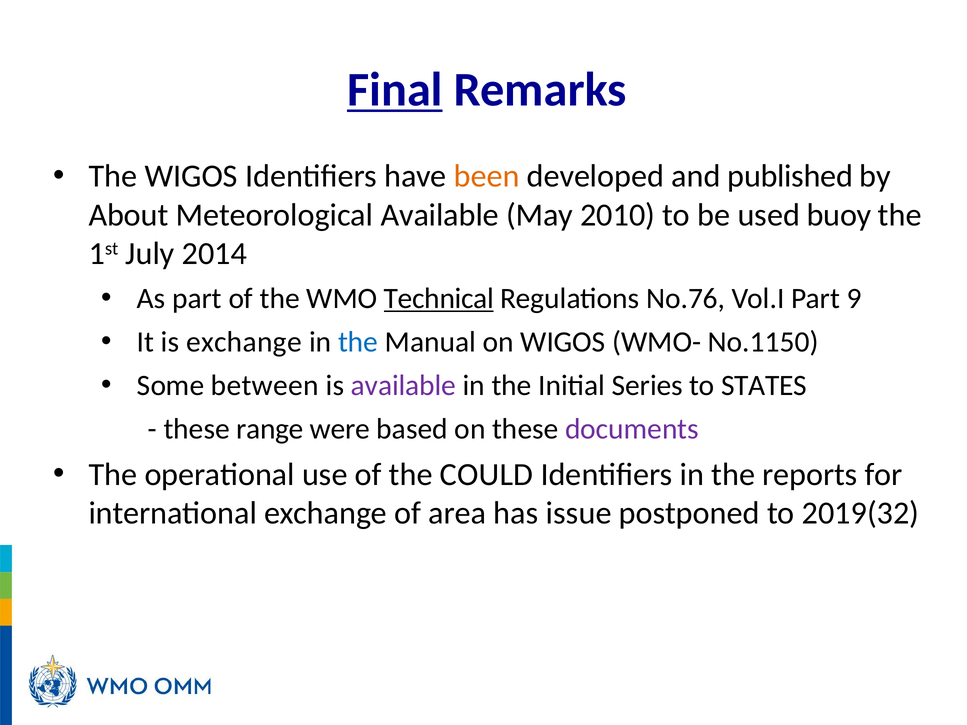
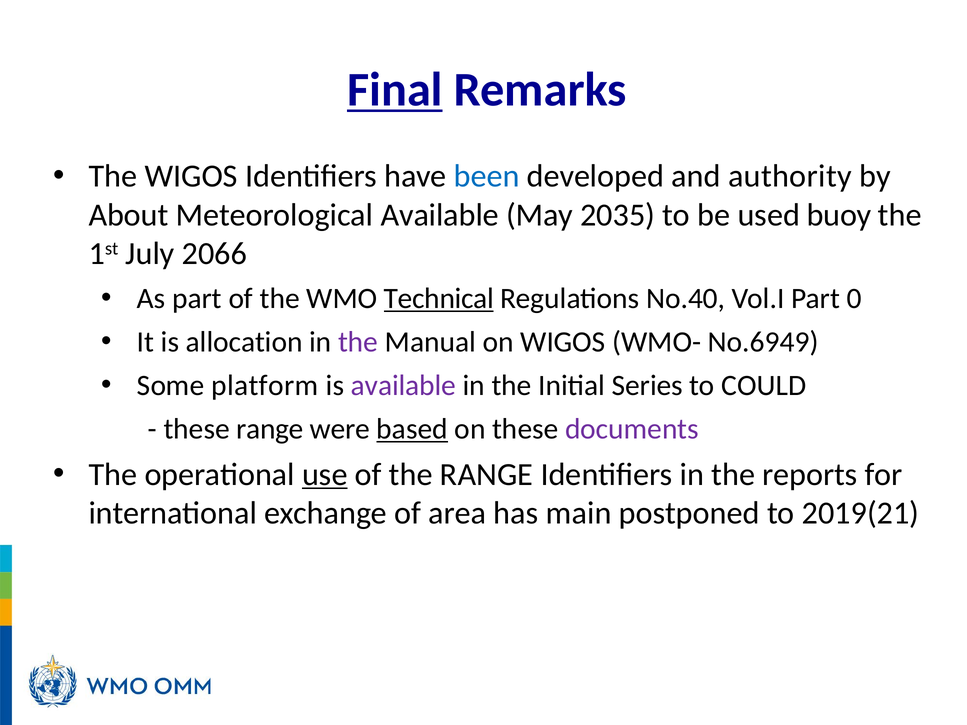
been colour: orange -> blue (487, 176)
published: published -> authority (790, 176)
2010: 2010 -> 2035 (618, 215)
2014: 2014 -> 2066 (214, 254)
No.76: No.76 -> No.40 (686, 299)
9: 9 -> 0 (854, 299)
is exchange: exchange -> allocation (244, 342)
the colour: blue -> purple (358, 342)
No.1150: No.1150 -> No.6949 (763, 342)
between: between -> platform (265, 386)
STATES: STATES -> COULD (764, 386)
based underline: none -> present (412, 429)
use underline: none -> present (325, 475)
the COULD: COULD -> RANGE (487, 475)
issue: issue -> main (579, 513)
2019(32: 2019(32 -> 2019(21 (860, 513)
